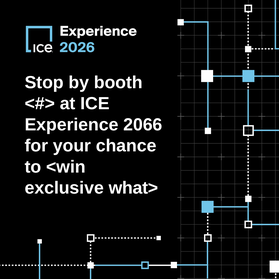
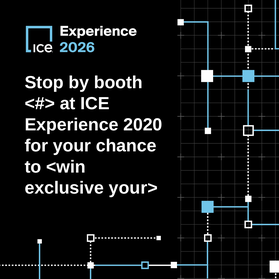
2066: 2066 -> 2020 (143, 125)
what>: what> -> your> (133, 188)
